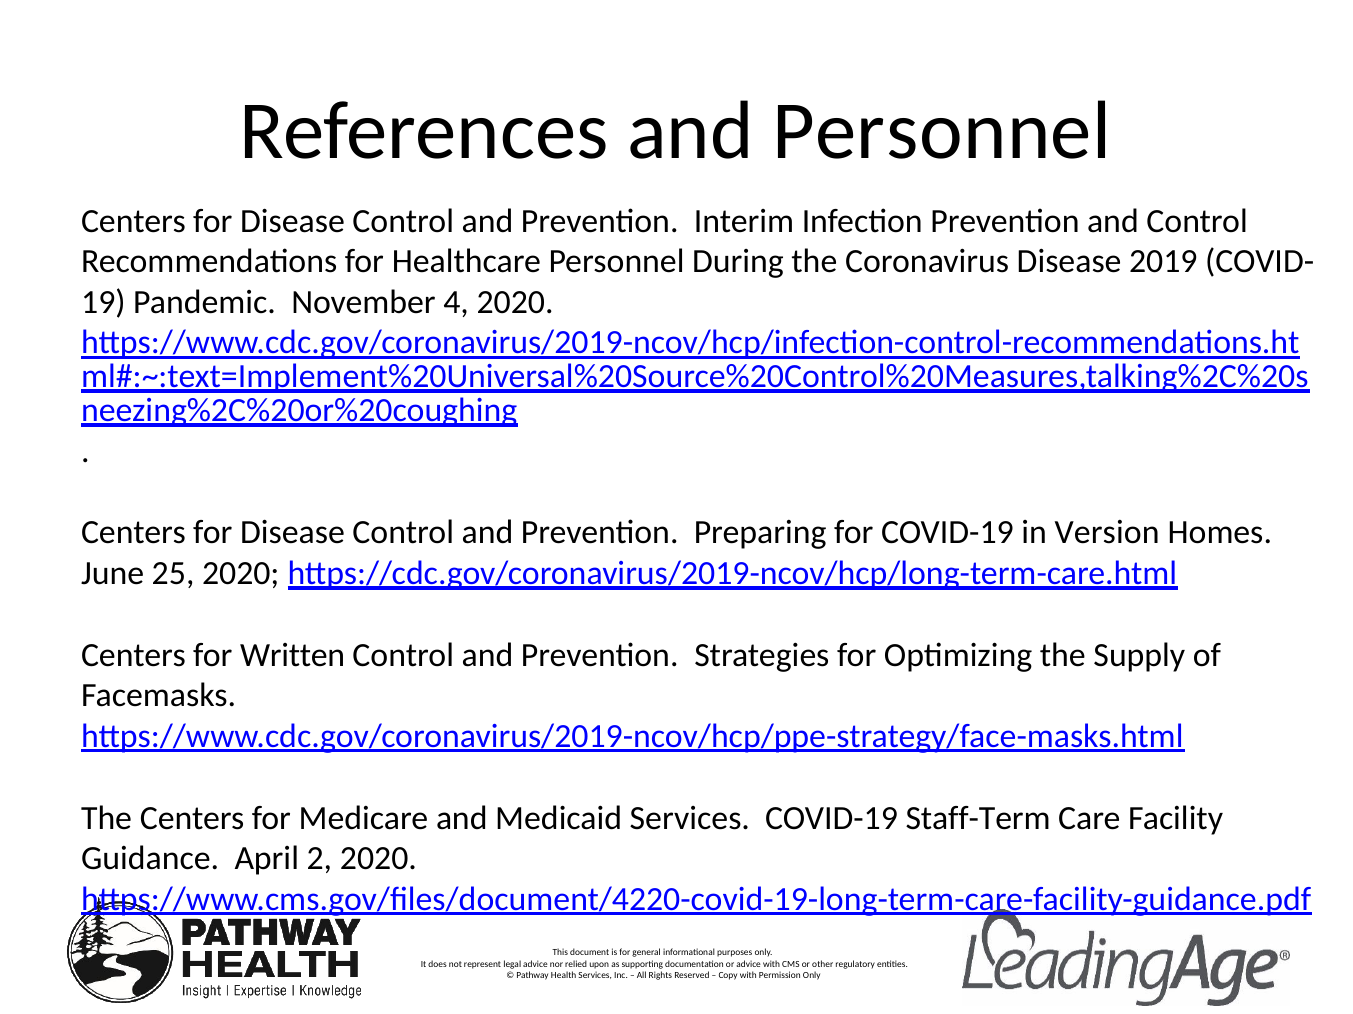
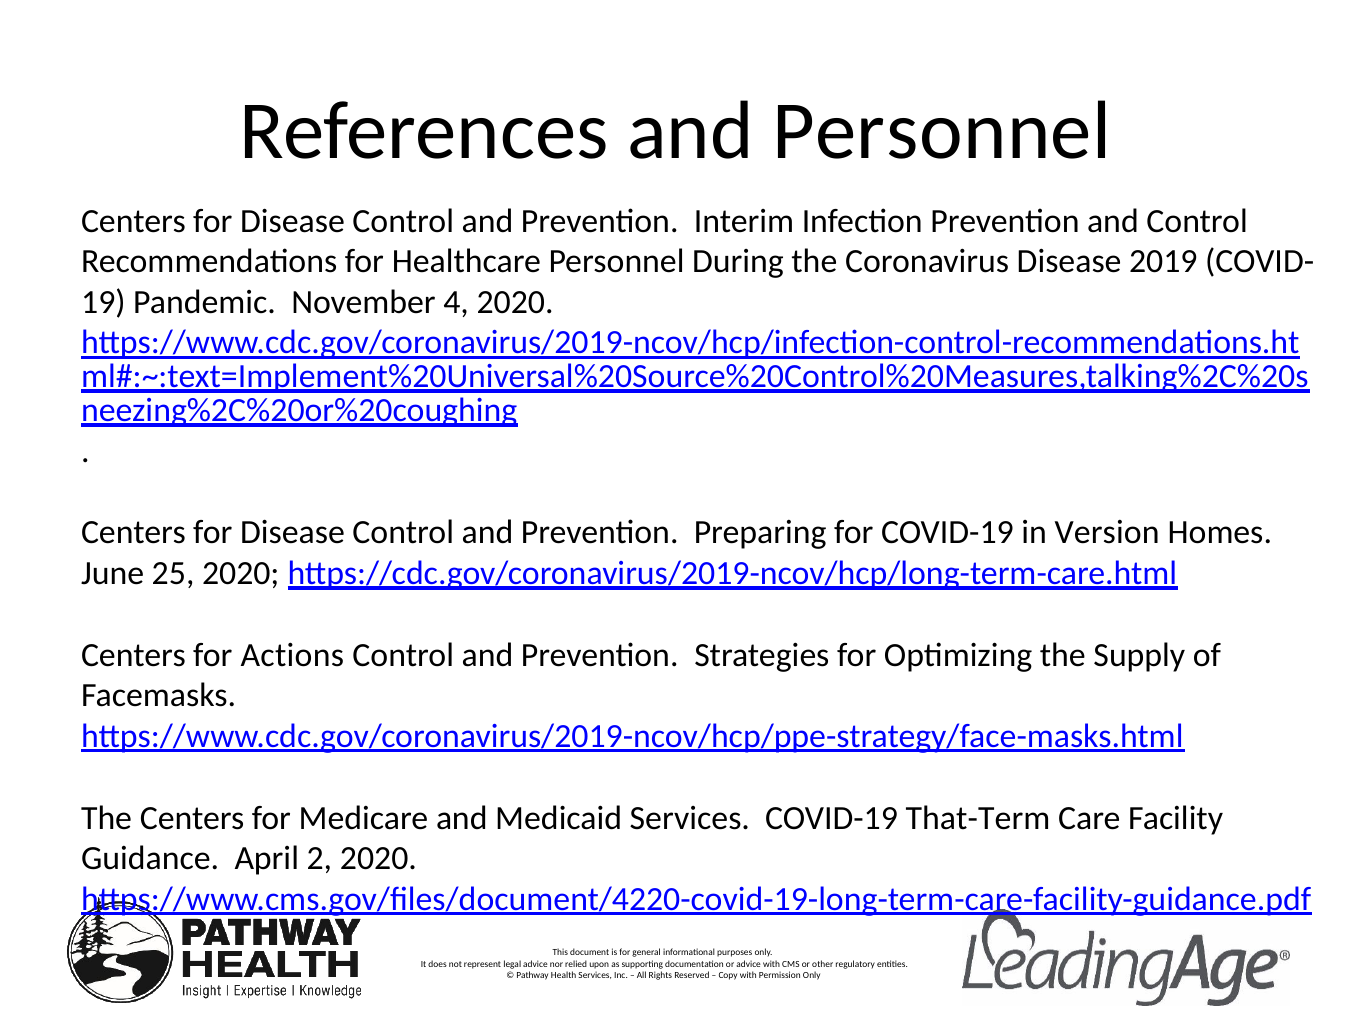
Written: Written -> Actions (292, 655)
Staff-Term: Staff-Term -> That-Term (978, 818)
